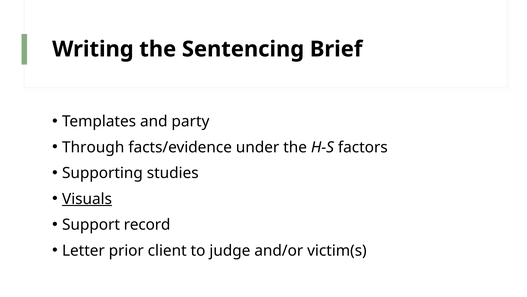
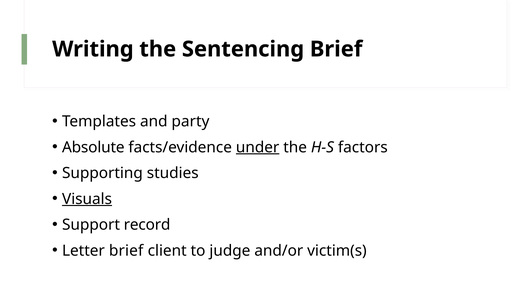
Through: Through -> Absolute (93, 147)
under underline: none -> present (258, 147)
Letter prior: prior -> brief (126, 250)
